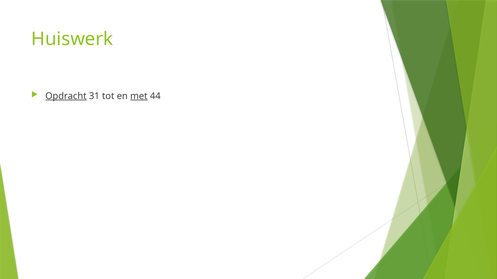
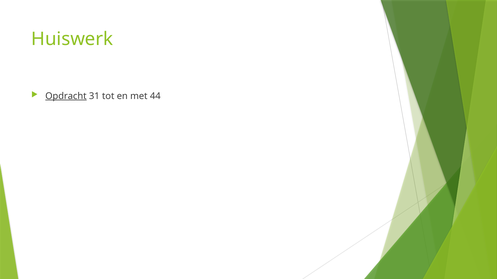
met underline: present -> none (139, 96)
